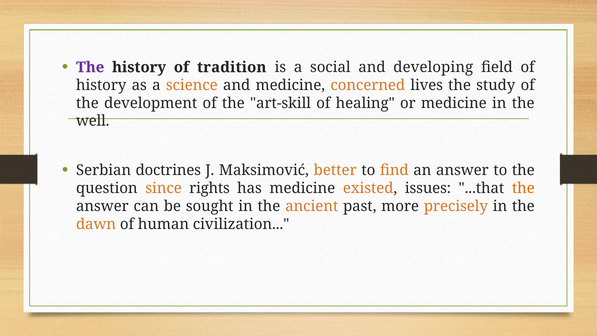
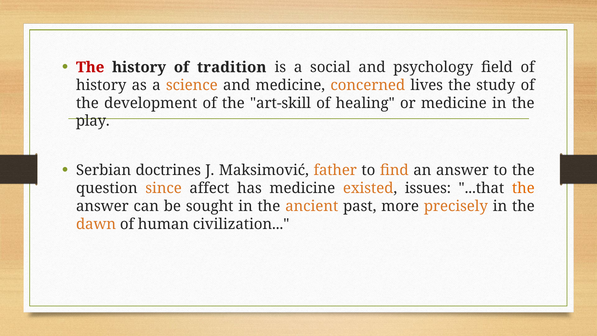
The colour: purple -> red (90, 67)
developing: developing -> psychology (433, 67)
well: well -> play (93, 121)
better: better -> father (335, 170)
rights: rights -> affect (209, 188)
